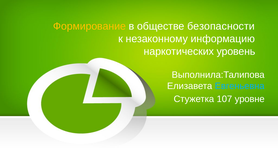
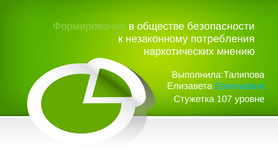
Формирование colour: yellow -> light green (90, 26)
информацию: информацию -> потребления (223, 39)
уровень: уровень -> мнению (236, 51)
